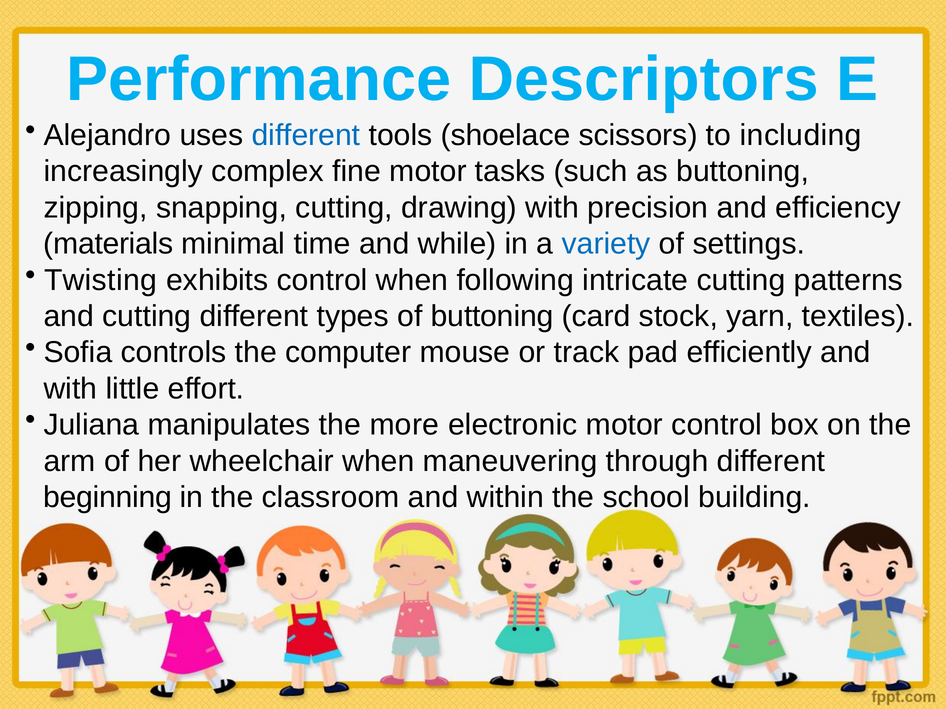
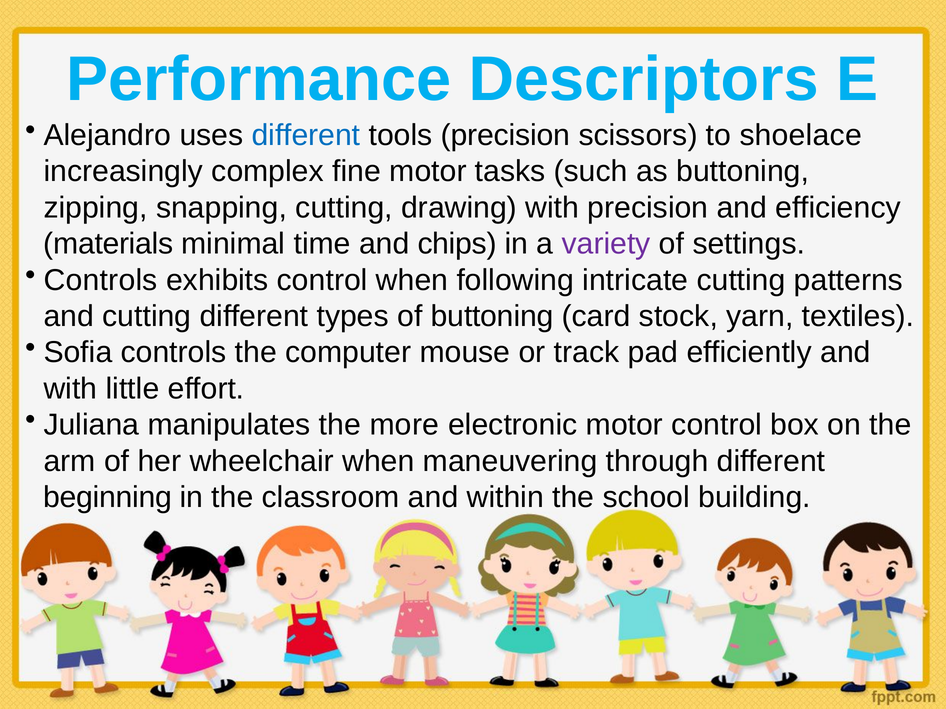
tools shoelace: shoelace -> precision (506, 135)
including: including -> shoelace (801, 135)
while: while -> chips (457, 244)
variety colour: blue -> purple (606, 244)
Twisting: Twisting -> Controls (101, 280)
